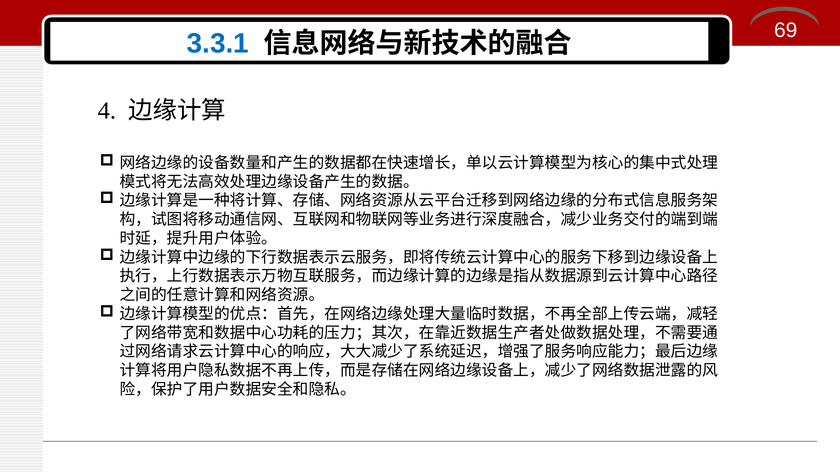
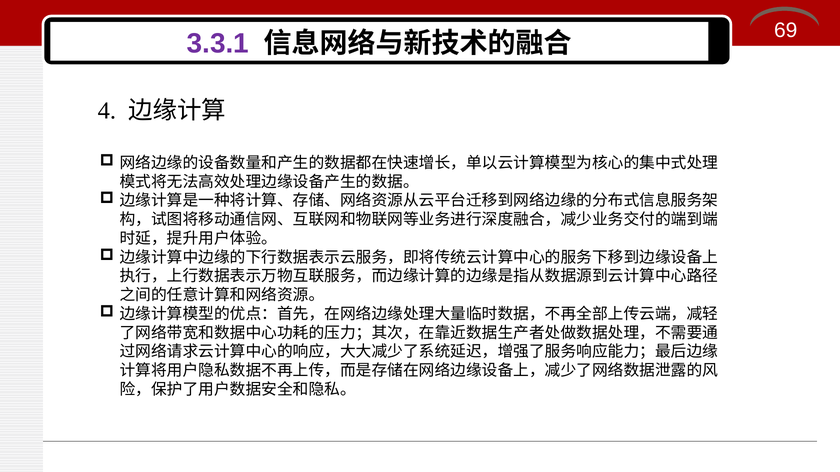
3.3.1 colour: blue -> purple (218, 43)
